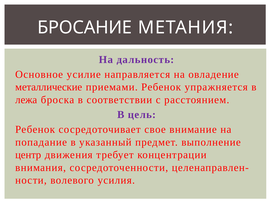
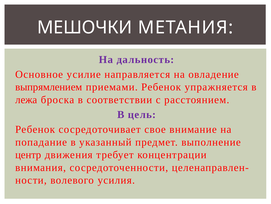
БРОСАНИЕ: БРОСАНИЕ -> МЕШОЧКИ (85, 27)
металлические: металлические -> выпрямлением (49, 87)
